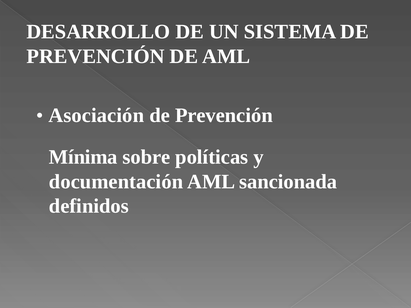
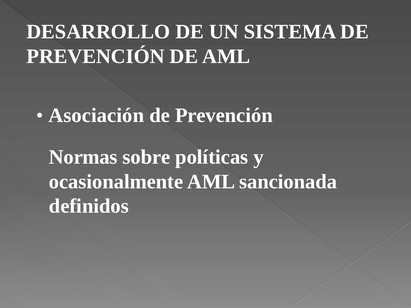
Mínima: Mínima -> Normas (83, 157)
documentación: documentación -> ocasionalmente (116, 182)
